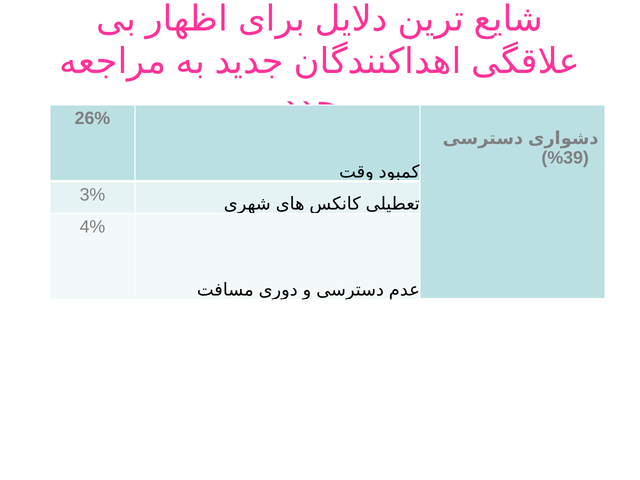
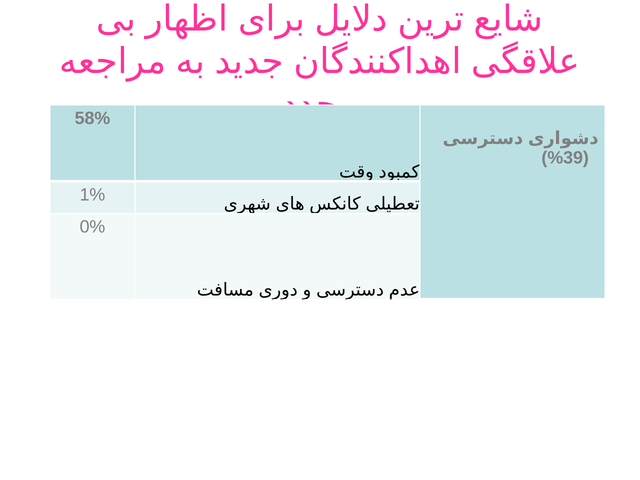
26%: 26% -> 58% (92, 118)
3%: 3% -> 1% (92, 195)
4%: 4% -> 0% (92, 227)
